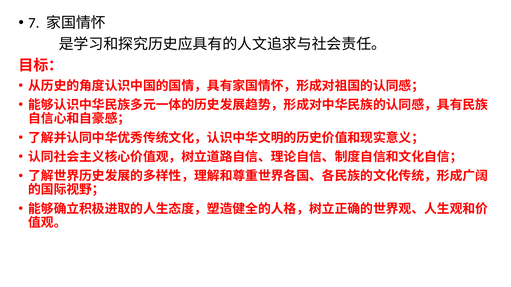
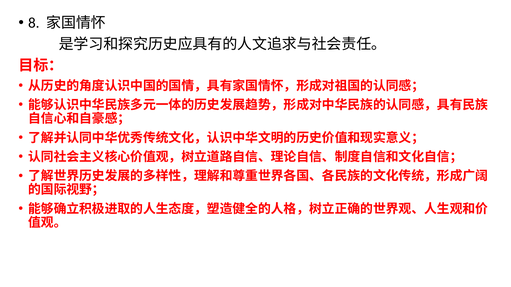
7: 7 -> 8 (34, 23)
